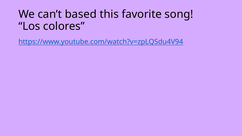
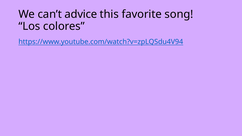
based: based -> advice (81, 14)
